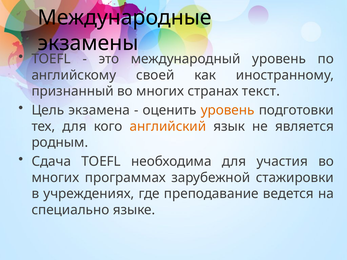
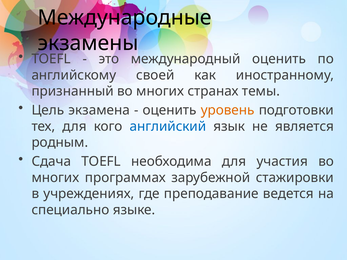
международный уровень: уровень -> оценить (279, 59)
текст: текст -> темы (261, 91)
английский colour: orange -> blue (168, 126)
